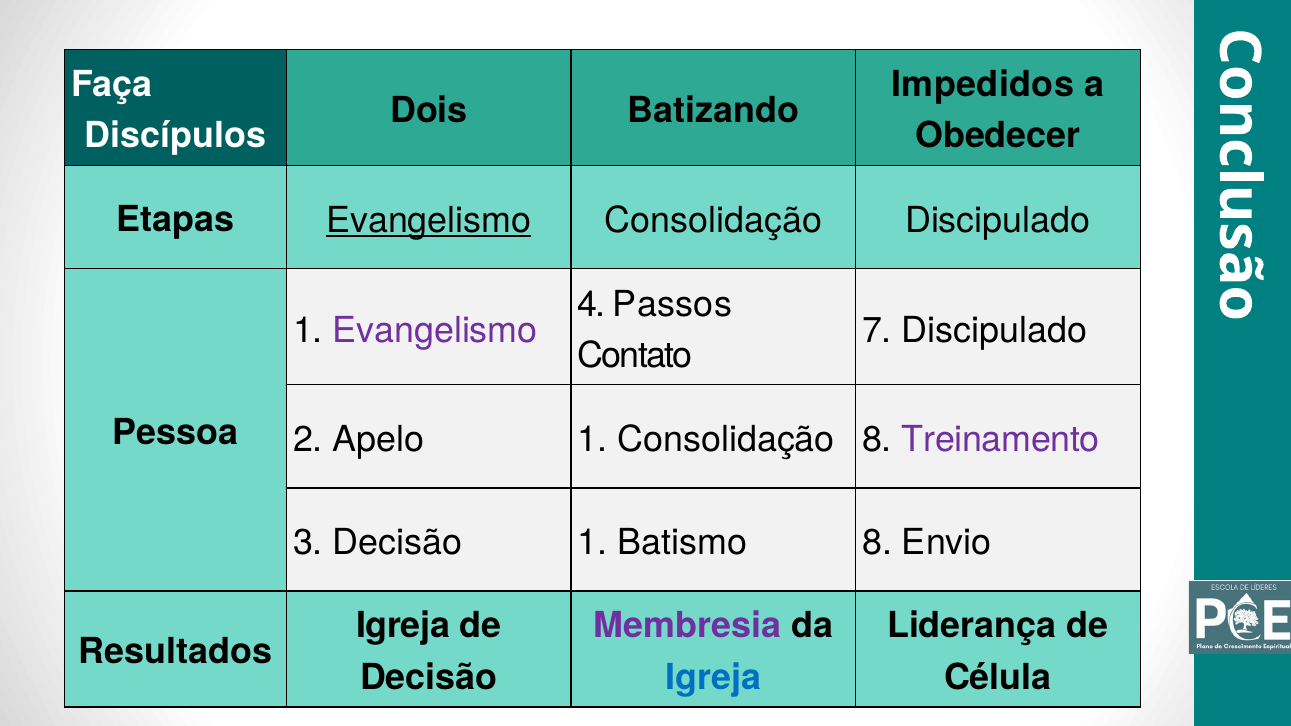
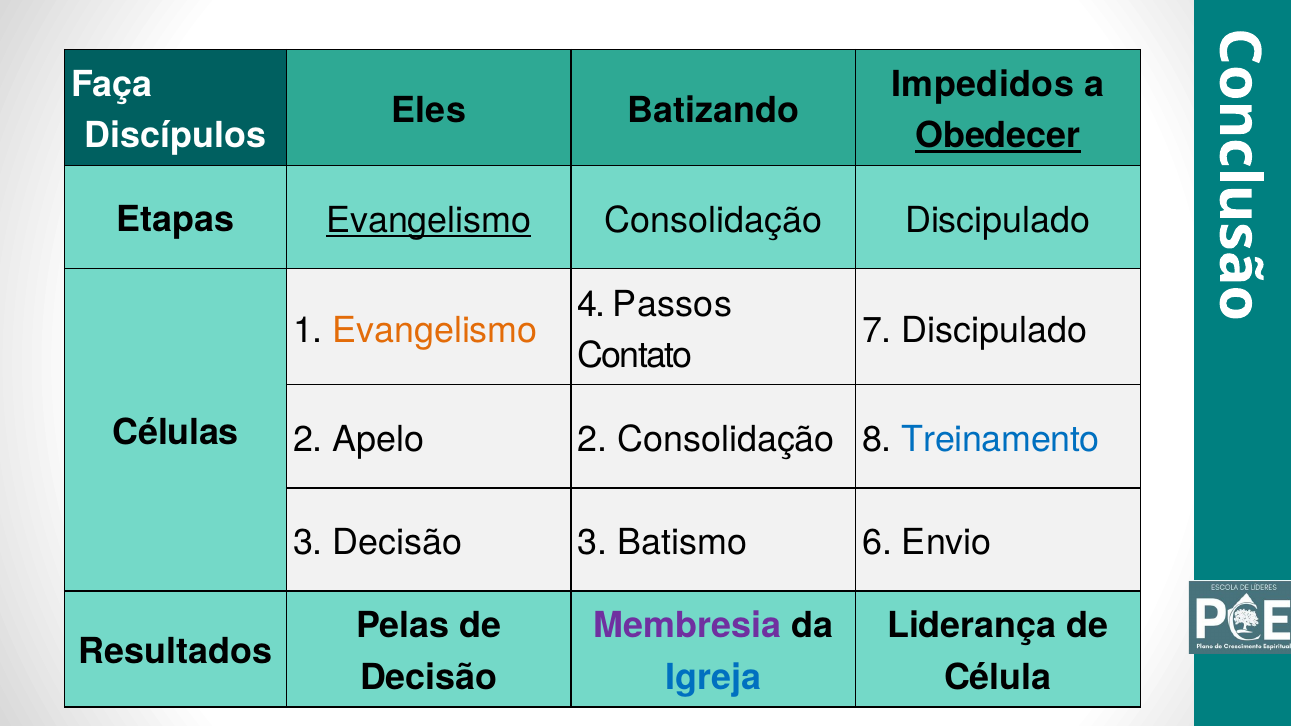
Dois: Dois -> Eles (429, 110)
Obedecer underline: none -> present (998, 136)
Evangelismo colour: purple -> orange (435, 330)
Pessoa: Pessoa -> Células (176, 433)
Apelo 1: 1 -> 2 (593, 440)
Treinamento colour: purple -> blue (1001, 440)
Decisão 1: 1 -> 3 (593, 543)
Batismo 8: 8 -> 6 (877, 543)
Igreja: Igreja -> Pelas (403, 626)
